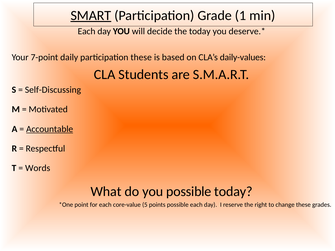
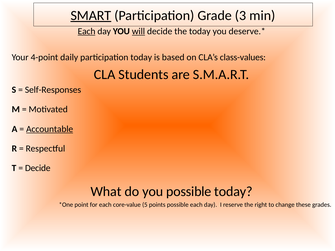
1: 1 -> 3 (241, 15)
Each underline: none -> present (87, 31)
will underline: none -> present (138, 31)
7-point: 7-point -> 4-point (44, 57)
participation these: these -> today (141, 57)
daily-values: daily-values -> class-values (243, 57)
Self-Discussing: Self-Discussing -> Self-Responses (53, 90)
Words: Words -> Decide (38, 168)
